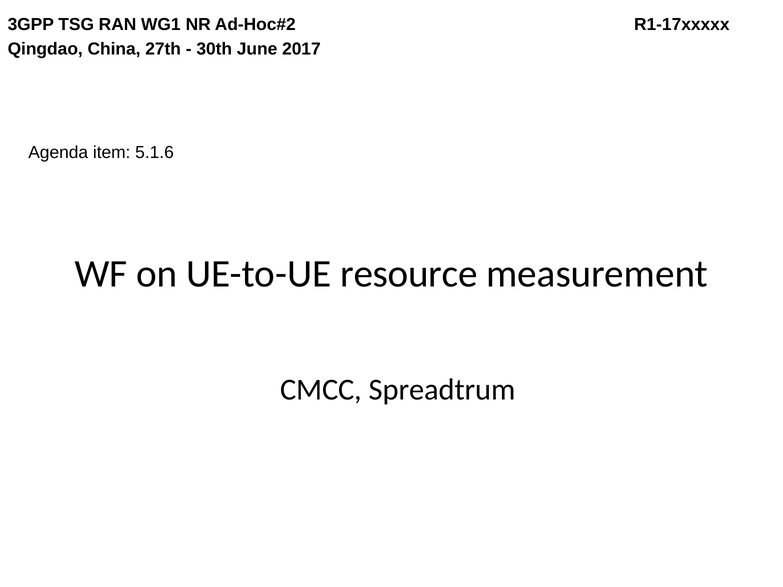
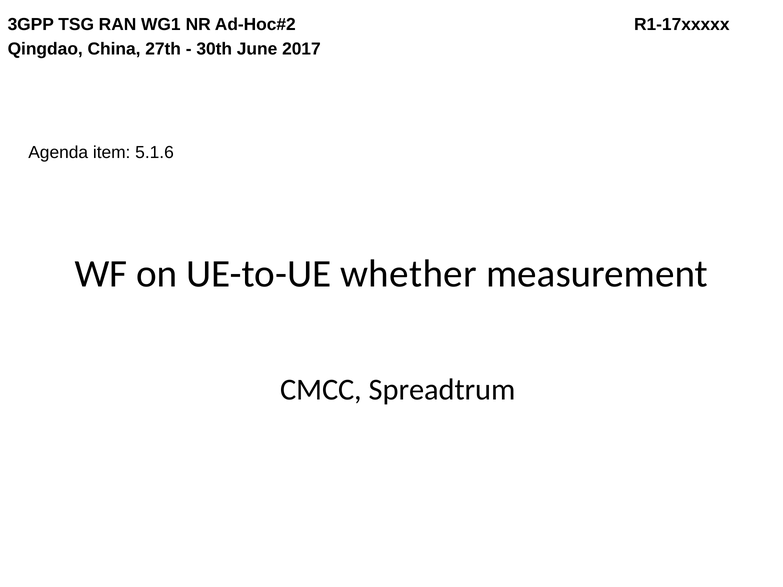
resource: resource -> whether (409, 274)
